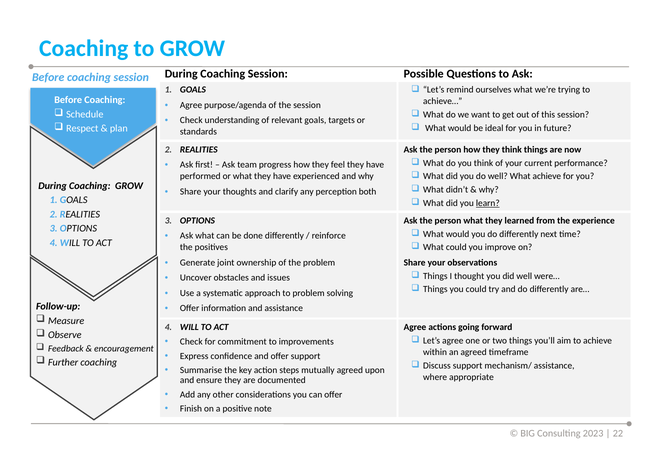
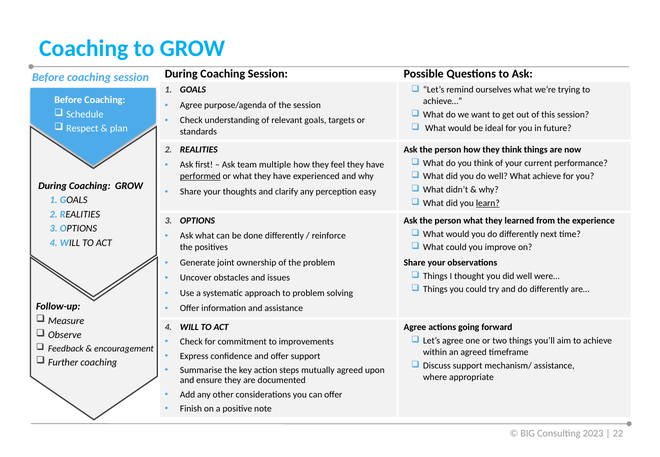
progress: progress -> multiple (275, 165)
performed underline: none -> present (200, 176)
both: both -> easy (368, 192)
